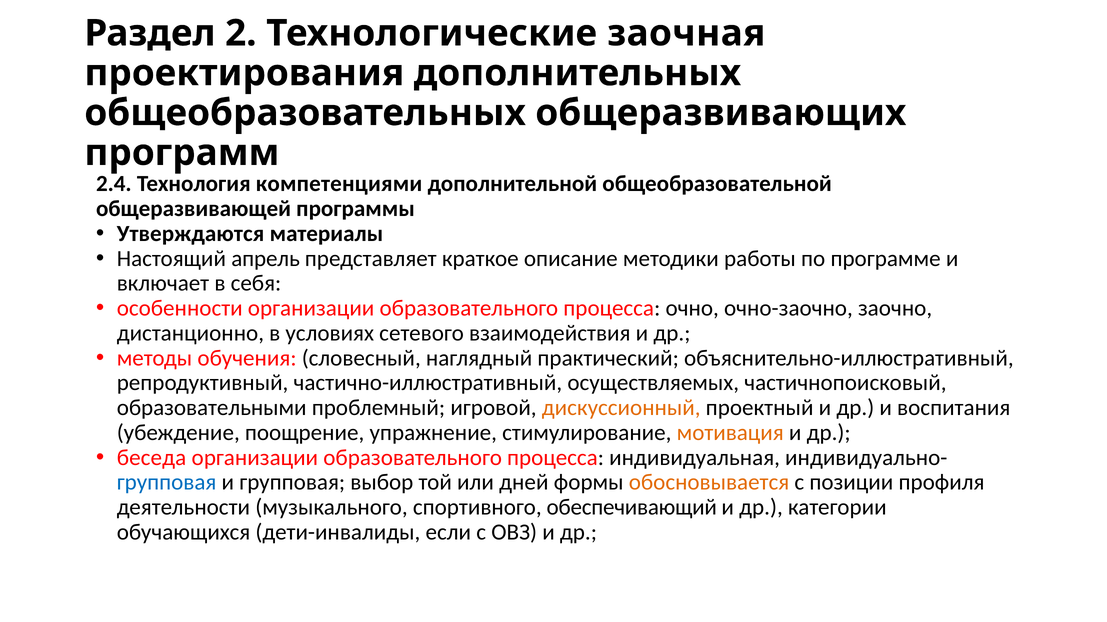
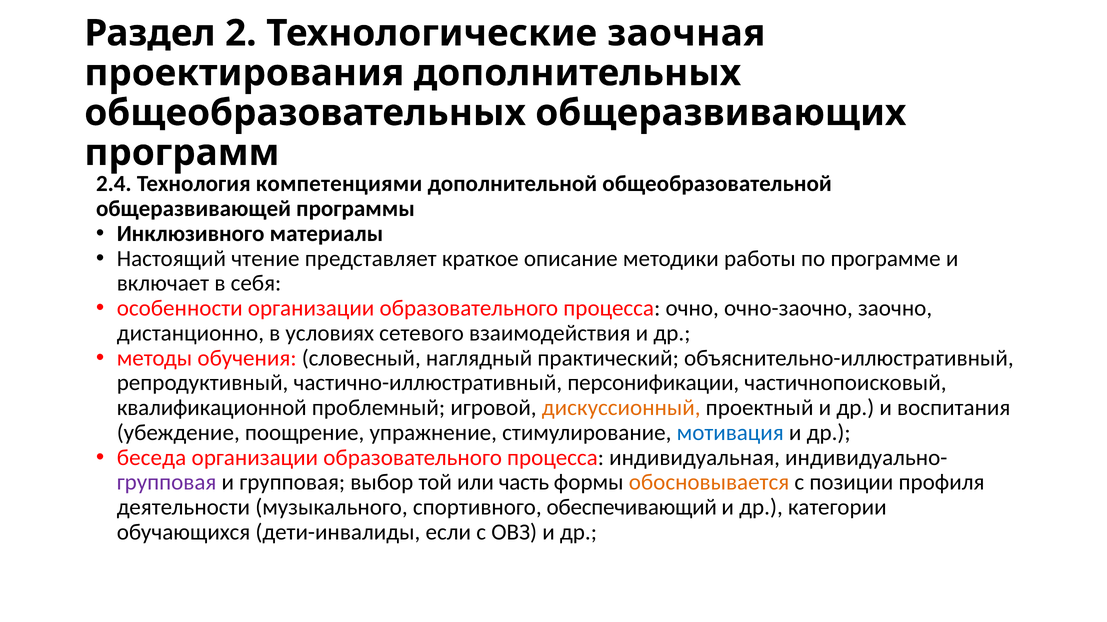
Утверждаются: Утверждаются -> Инклюзивного (191, 234)
апрель: апрель -> чтение (265, 259)
осуществляемых: осуществляемых -> персонификации (653, 383)
образовательными: образовательными -> квалификационной (212, 408)
мотивация colour: orange -> blue (730, 433)
групповая colour: blue -> purple (167, 483)
дней: дней -> часть (524, 483)
